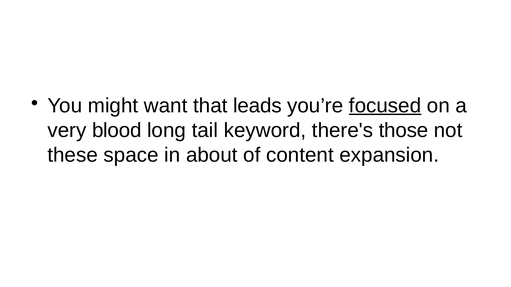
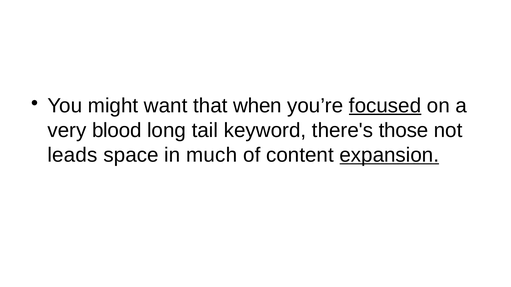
leads: leads -> when (257, 106)
these: these -> leads (73, 155)
about: about -> much (212, 155)
expansion underline: none -> present (389, 155)
